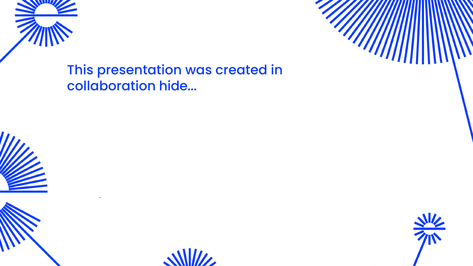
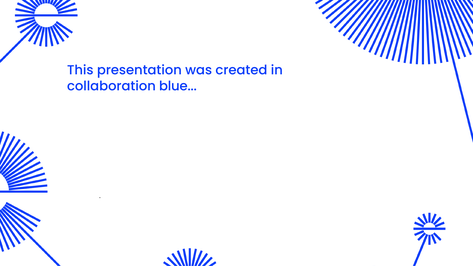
hide: hide -> blue (178, 86)
